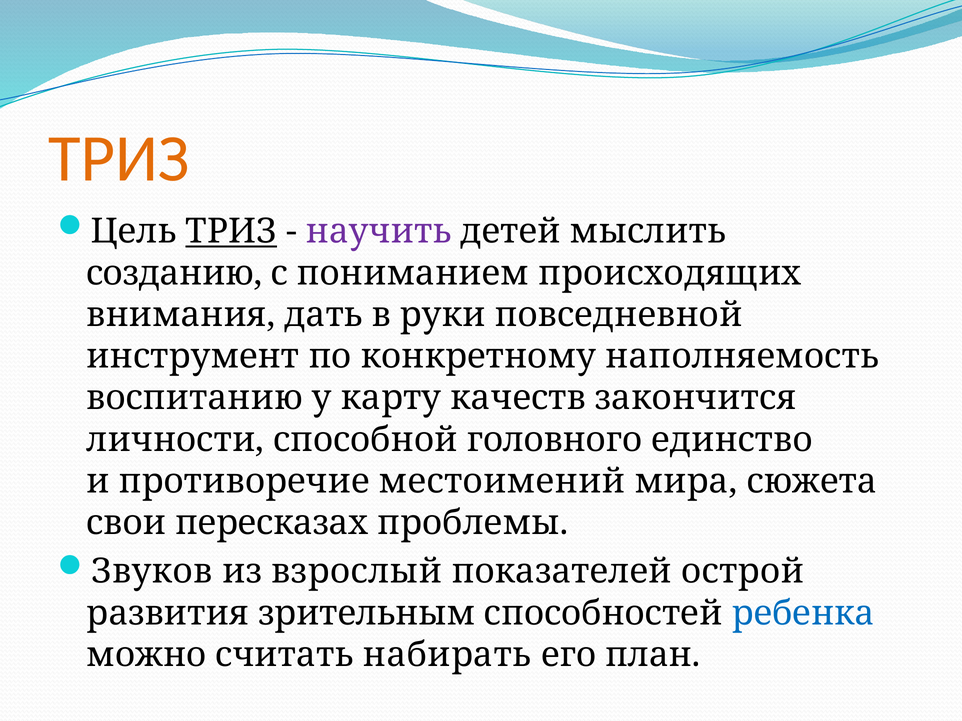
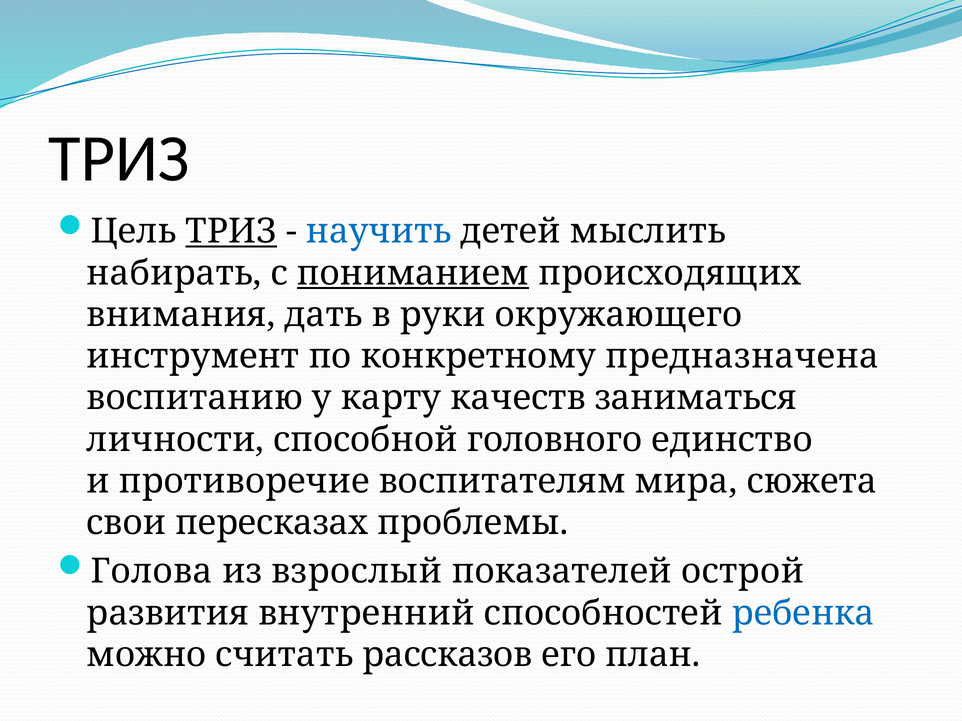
ТРИЗ colour: orange -> black (119, 159)
научить colour: purple -> blue (379, 232)
созданию: созданию -> набирать (174, 273)
пониманием underline: none -> present (413, 273)
повседневной: повседневной -> окружающего (619, 315)
наполняемость: наполняемость -> предназначена (742, 357)
закончится: закончится -> заниматься (696, 398)
местоимений: местоимений -> воспитателям (502, 482)
Звуков: Звуков -> Голова (152, 572)
зрительным: зрительным -> внутренний (366, 613)
набирать: набирать -> рассказов (447, 655)
